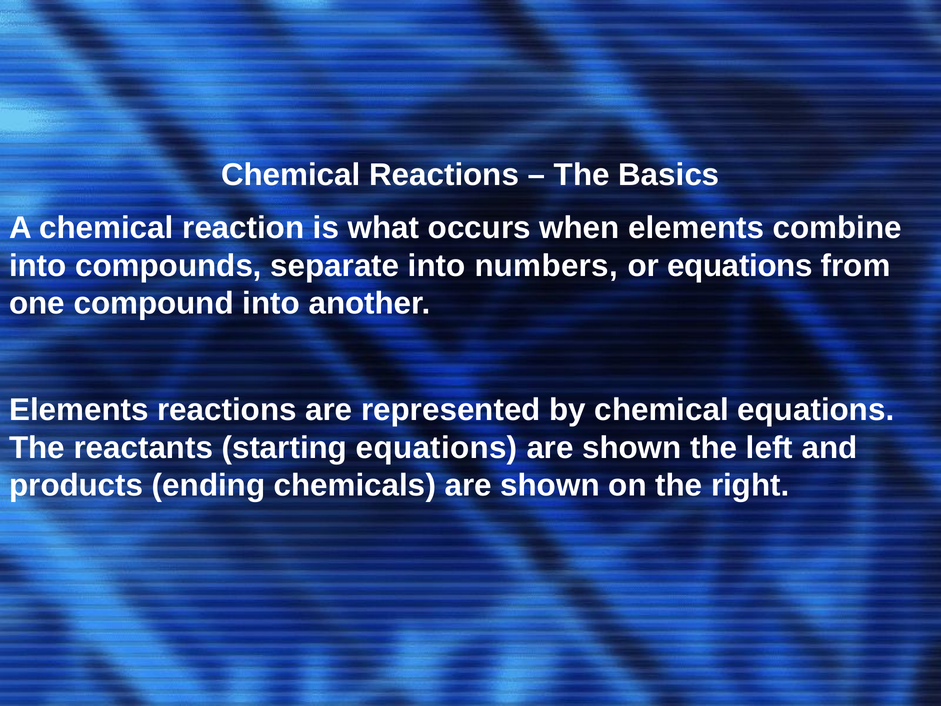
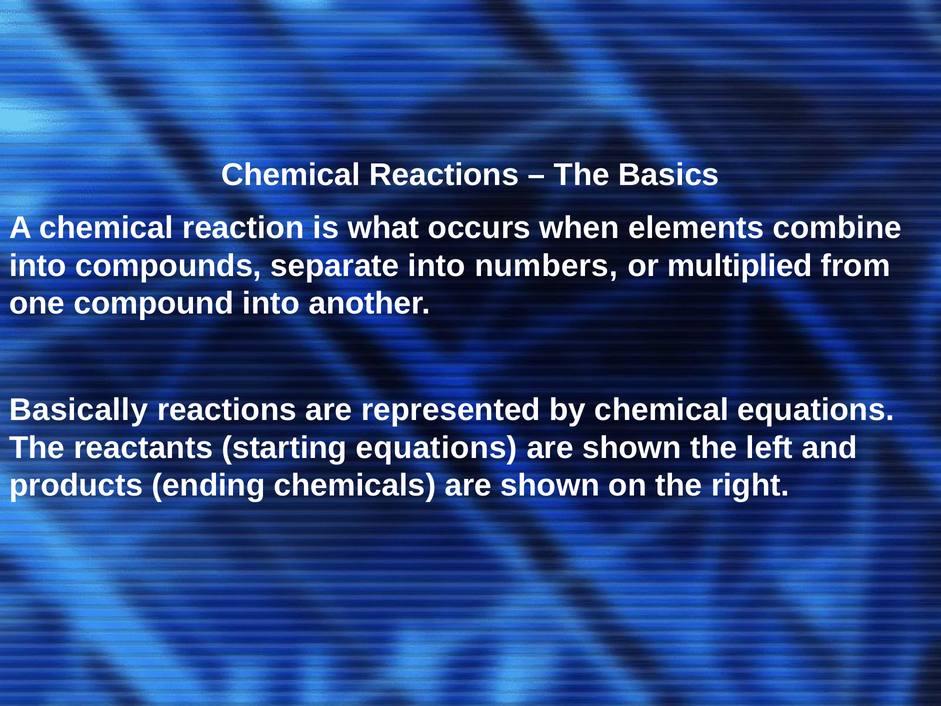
or equations: equations -> multiplied (740, 266)
Elements: Elements -> Basically (79, 410)
